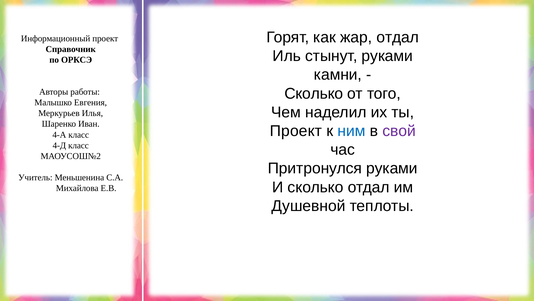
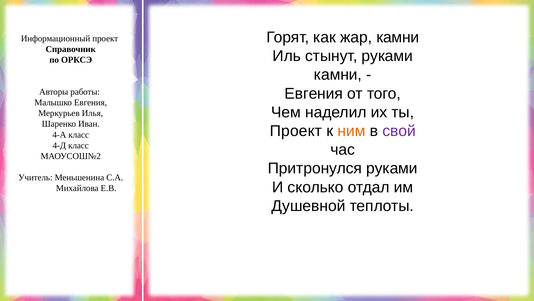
жар отдал: отдал -> камни (398, 37)
Сколько: Сколько -> Евгения (314, 93)
ним colour: blue -> orange (352, 131)
